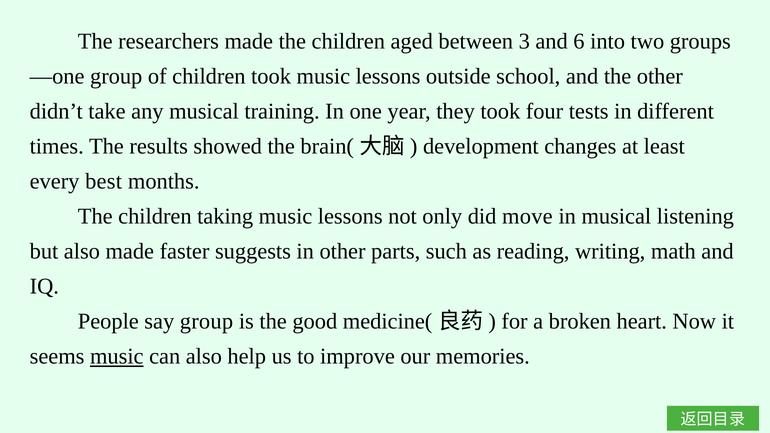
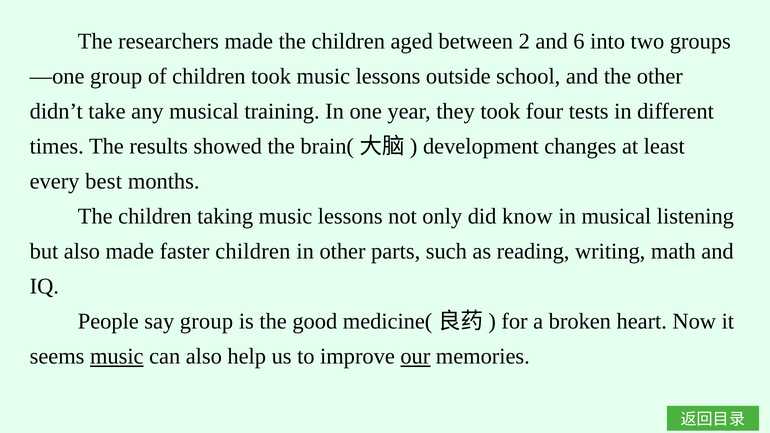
3: 3 -> 2 (524, 41)
move: move -> know (527, 216)
faster suggests: suggests -> children (253, 251)
our underline: none -> present (415, 357)
